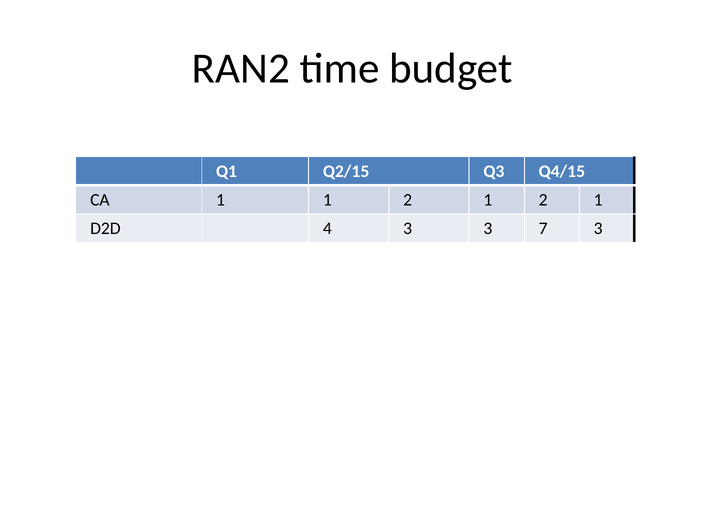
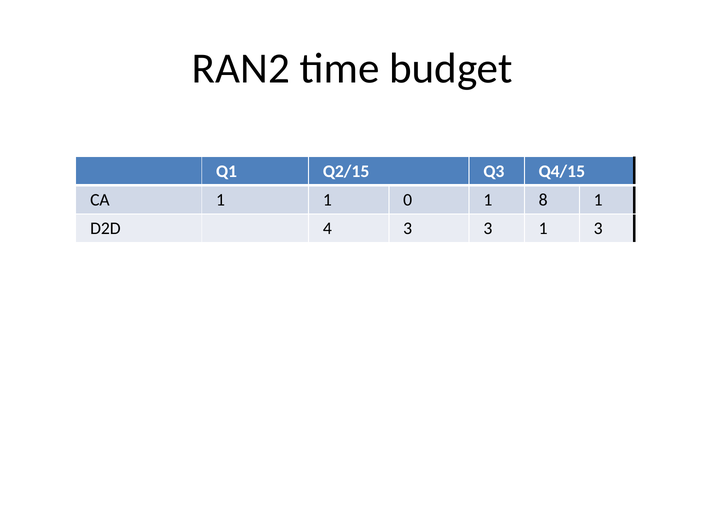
1 1 2: 2 -> 0 (408, 200)
2: 2 -> 8 (543, 200)
3 7: 7 -> 1 (543, 228)
